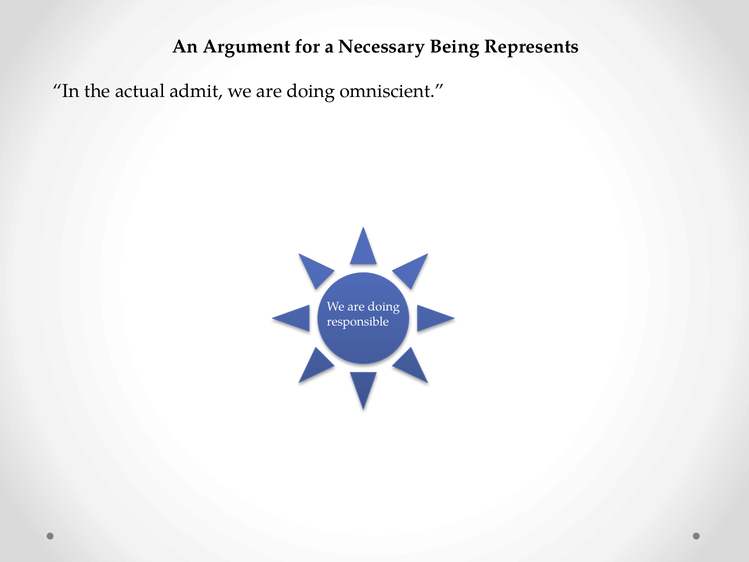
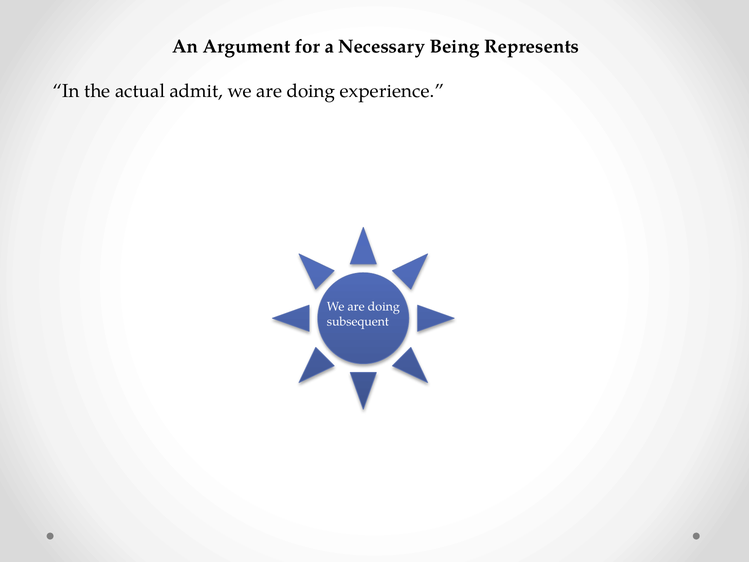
omniscient: omniscient -> experience (392, 91)
responsible: responsible -> subsequent (358, 322)
